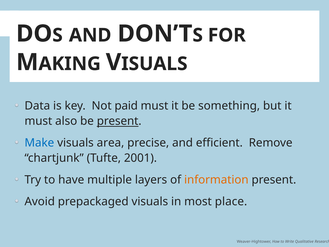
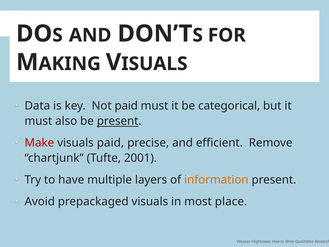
something: something -> categorical (229, 106)
Make colour: blue -> red (39, 143)
visuals area: area -> paid (110, 143)
